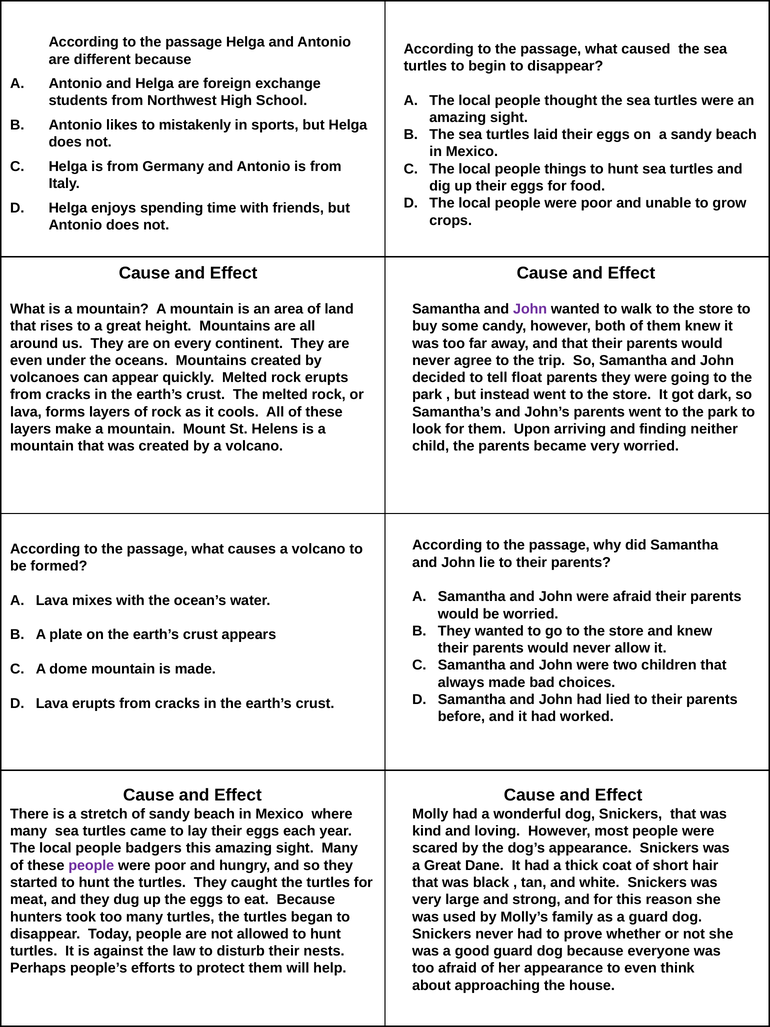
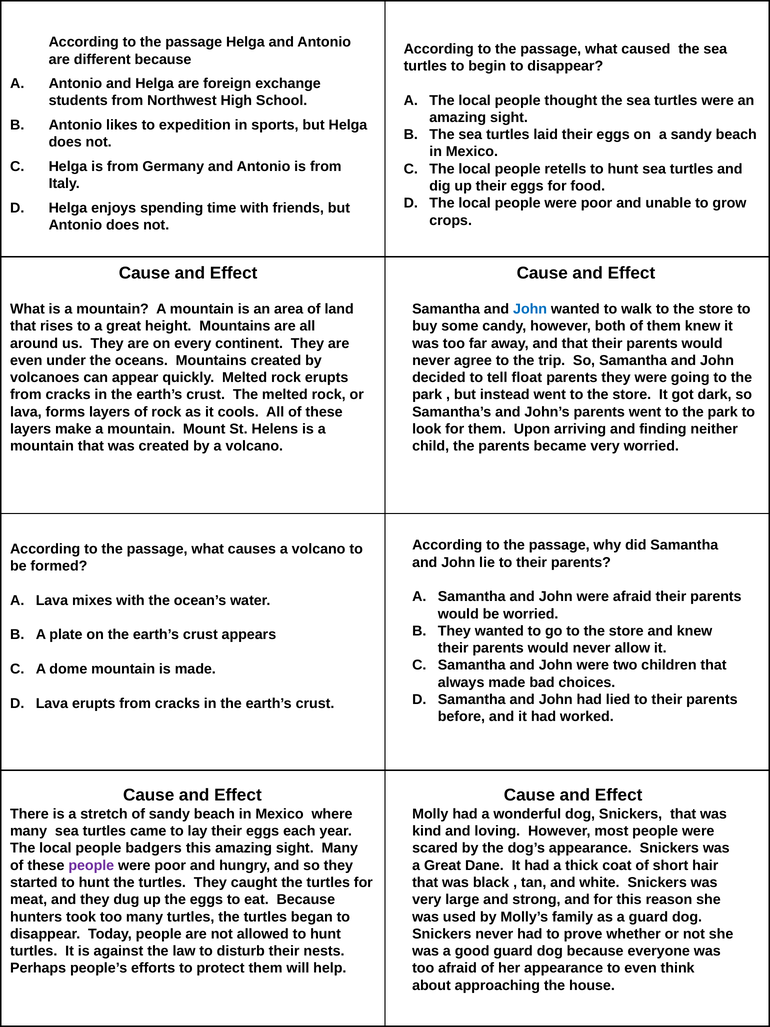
mistakenly: mistakenly -> expedition (195, 125)
things: things -> retells (565, 169)
John colour: purple -> blue (530, 309)
